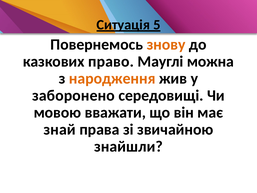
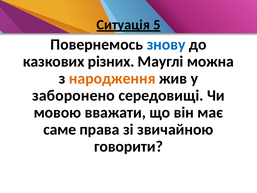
знову colour: orange -> blue (166, 45)
право: право -> різних (111, 61)
знай: знай -> саме (60, 129)
знайшли: знайшли -> говорити (128, 146)
